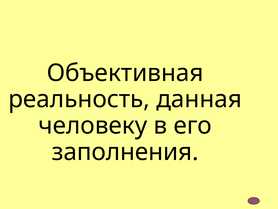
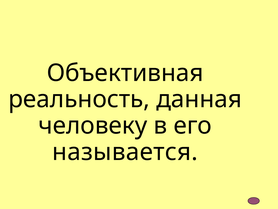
заполнения: заполнения -> называется (125, 152)
